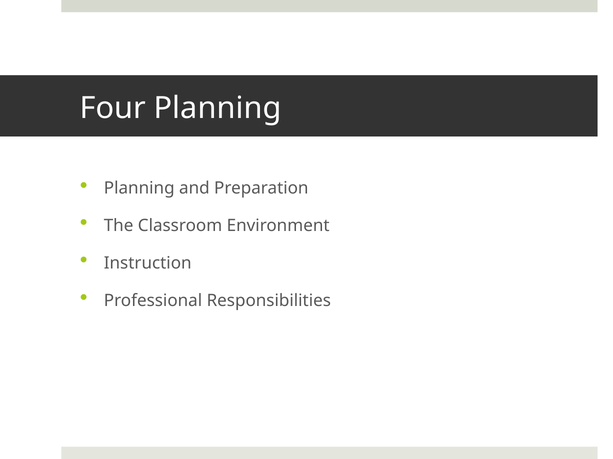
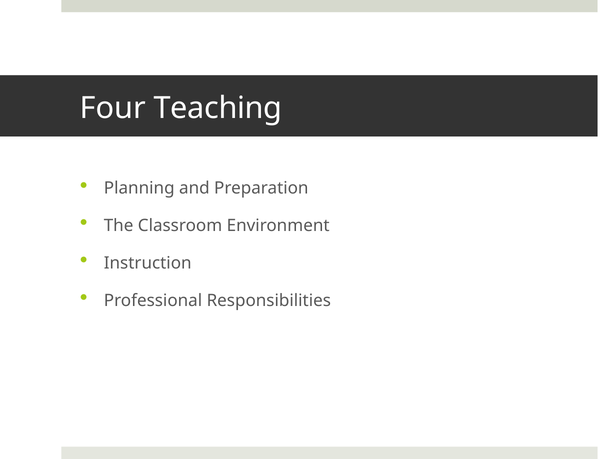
Four Planning: Planning -> Teaching (218, 108)
